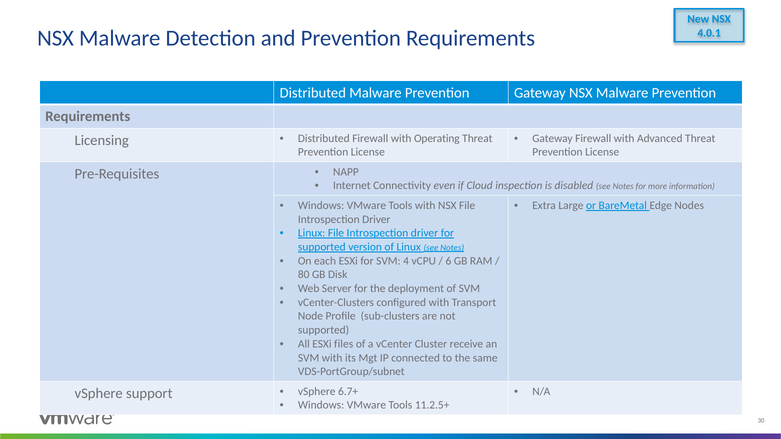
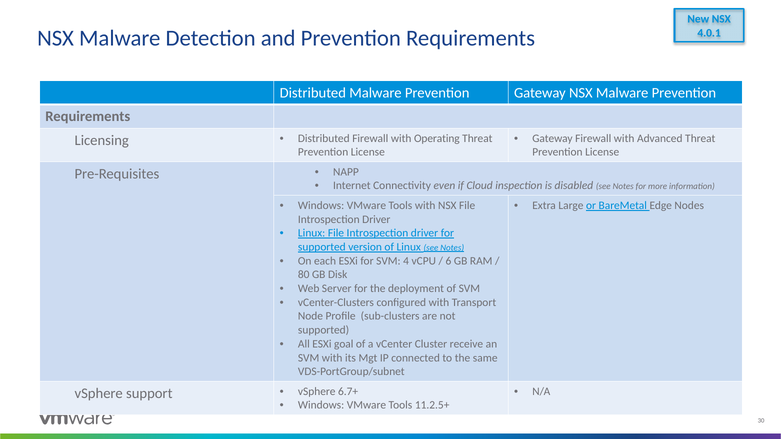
files: files -> goal (344, 344)
